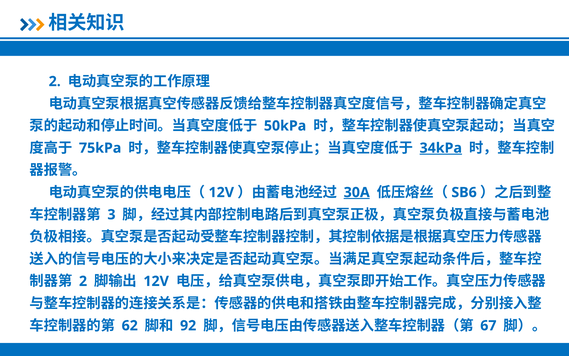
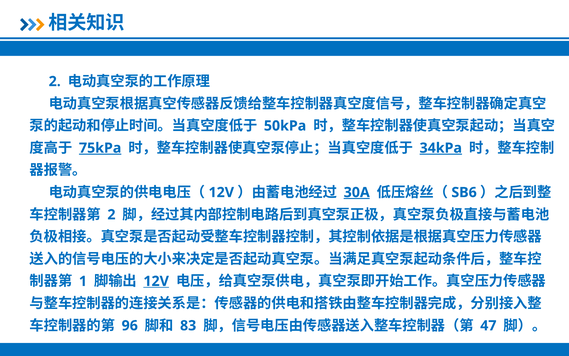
75kPa underline: none -> present (100, 148)
3: 3 -> 2 (111, 214)
2: 2 -> 1 (83, 281)
12V underline: none -> present (156, 281)
62: 62 -> 96 (130, 325)
92: 92 -> 83 (188, 325)
67: 67 -> 47 (488, 325)
